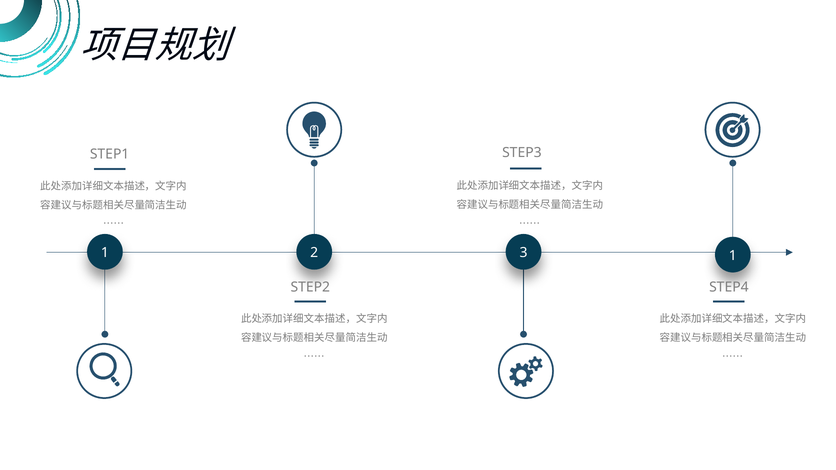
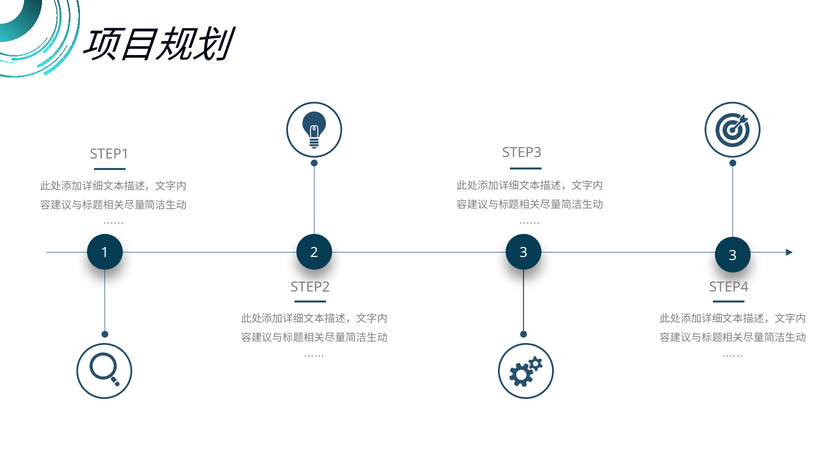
3 1: 1 -> 3 (733, 256)
